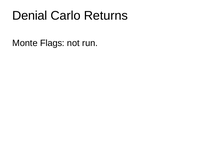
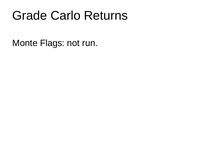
Denial: Denial -> Grade (30, 16)
